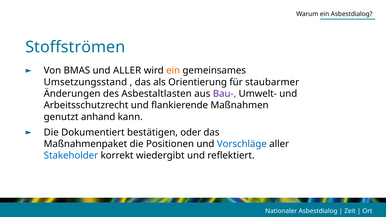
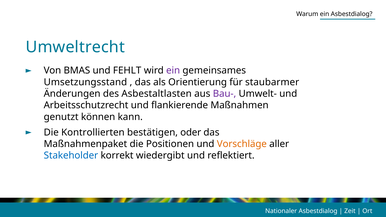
Stoffströmen: Stoffströmen -> Umweltrecht (75, 47)
und ALLER: ALLER -> FEHLT (127, 71)
ein colour: orange -> purple (173, 71)
anhand: anhand -> können (98, 117)
Dokumentiert: Dokumentiert -> Kontrollierten (93, 132)
Vorschläge colour: blue -> orange (242, 144)
